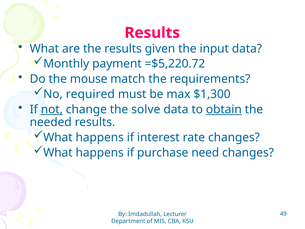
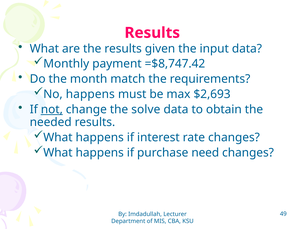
=$5,220.72: =$5,220.72 -> =$8,747.42 (175, 64)
mouse: mouse -> month (89, 79)
No required: required -> happens (90, 94)
$1,300: $1,300 -> $2,693 (212, 94)
obtain underline: present -> none (224, 109)
